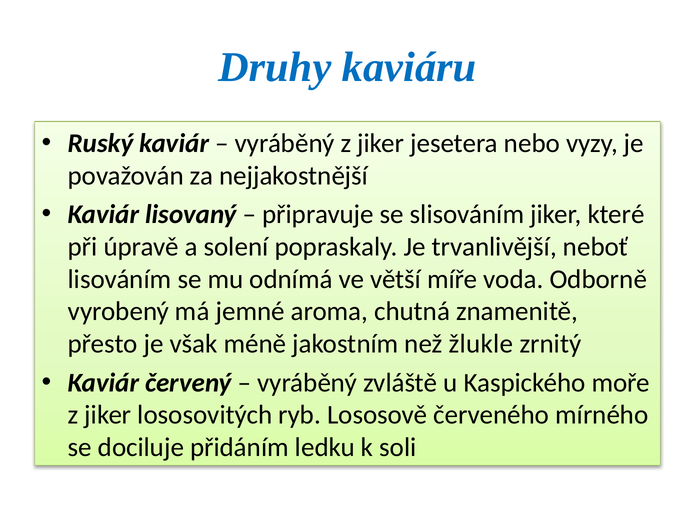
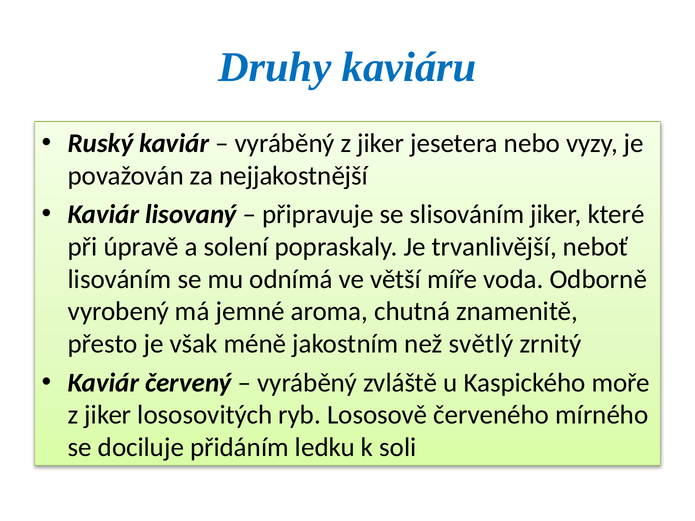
žlukle: žlukle -> světlý (481, 344)
